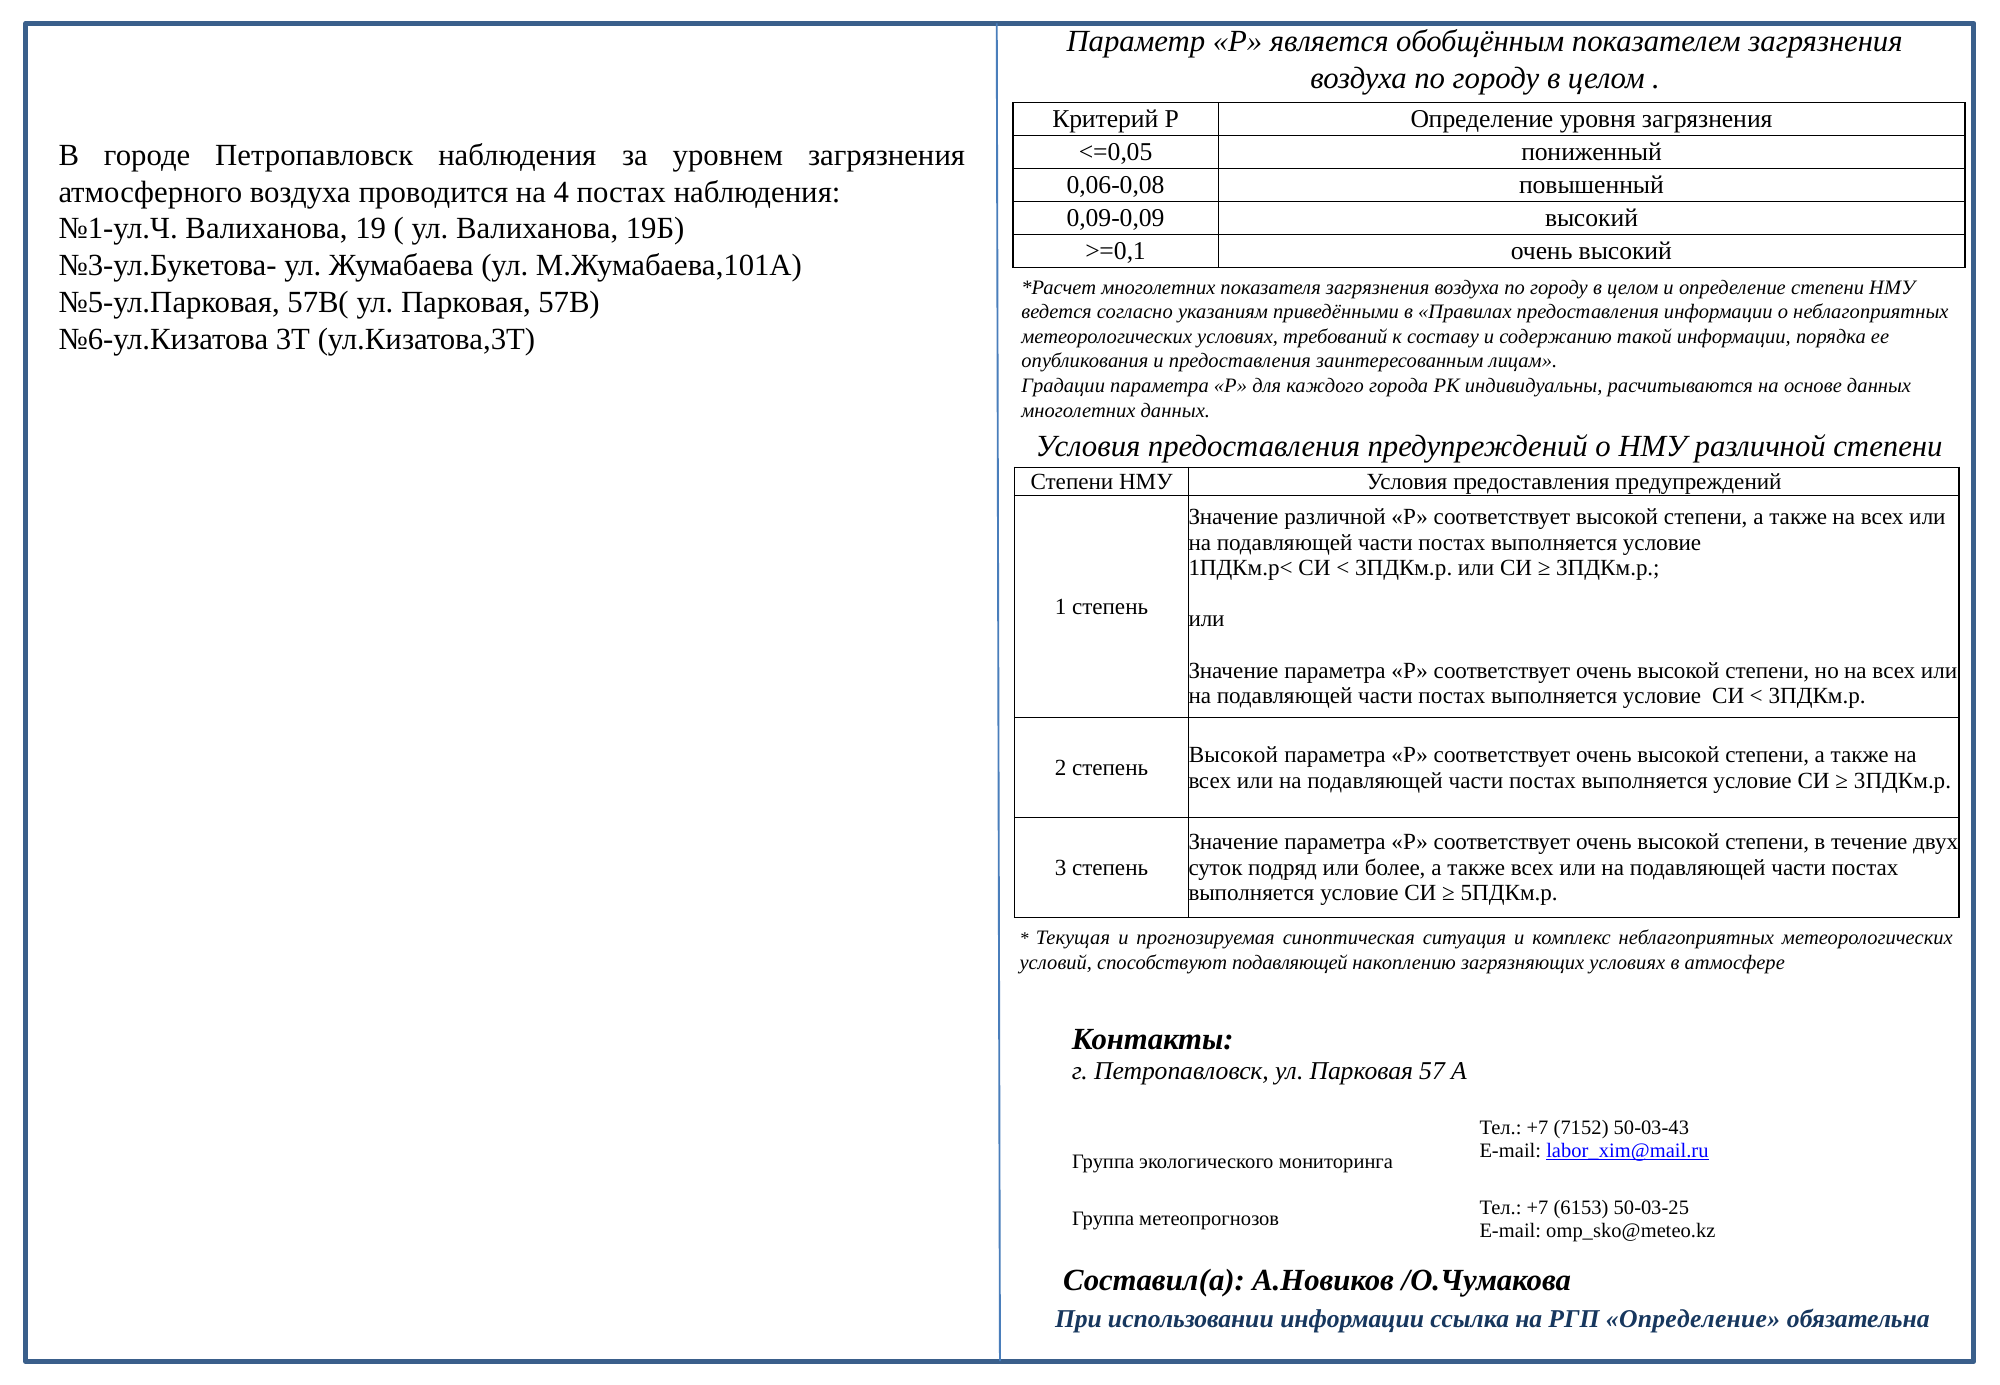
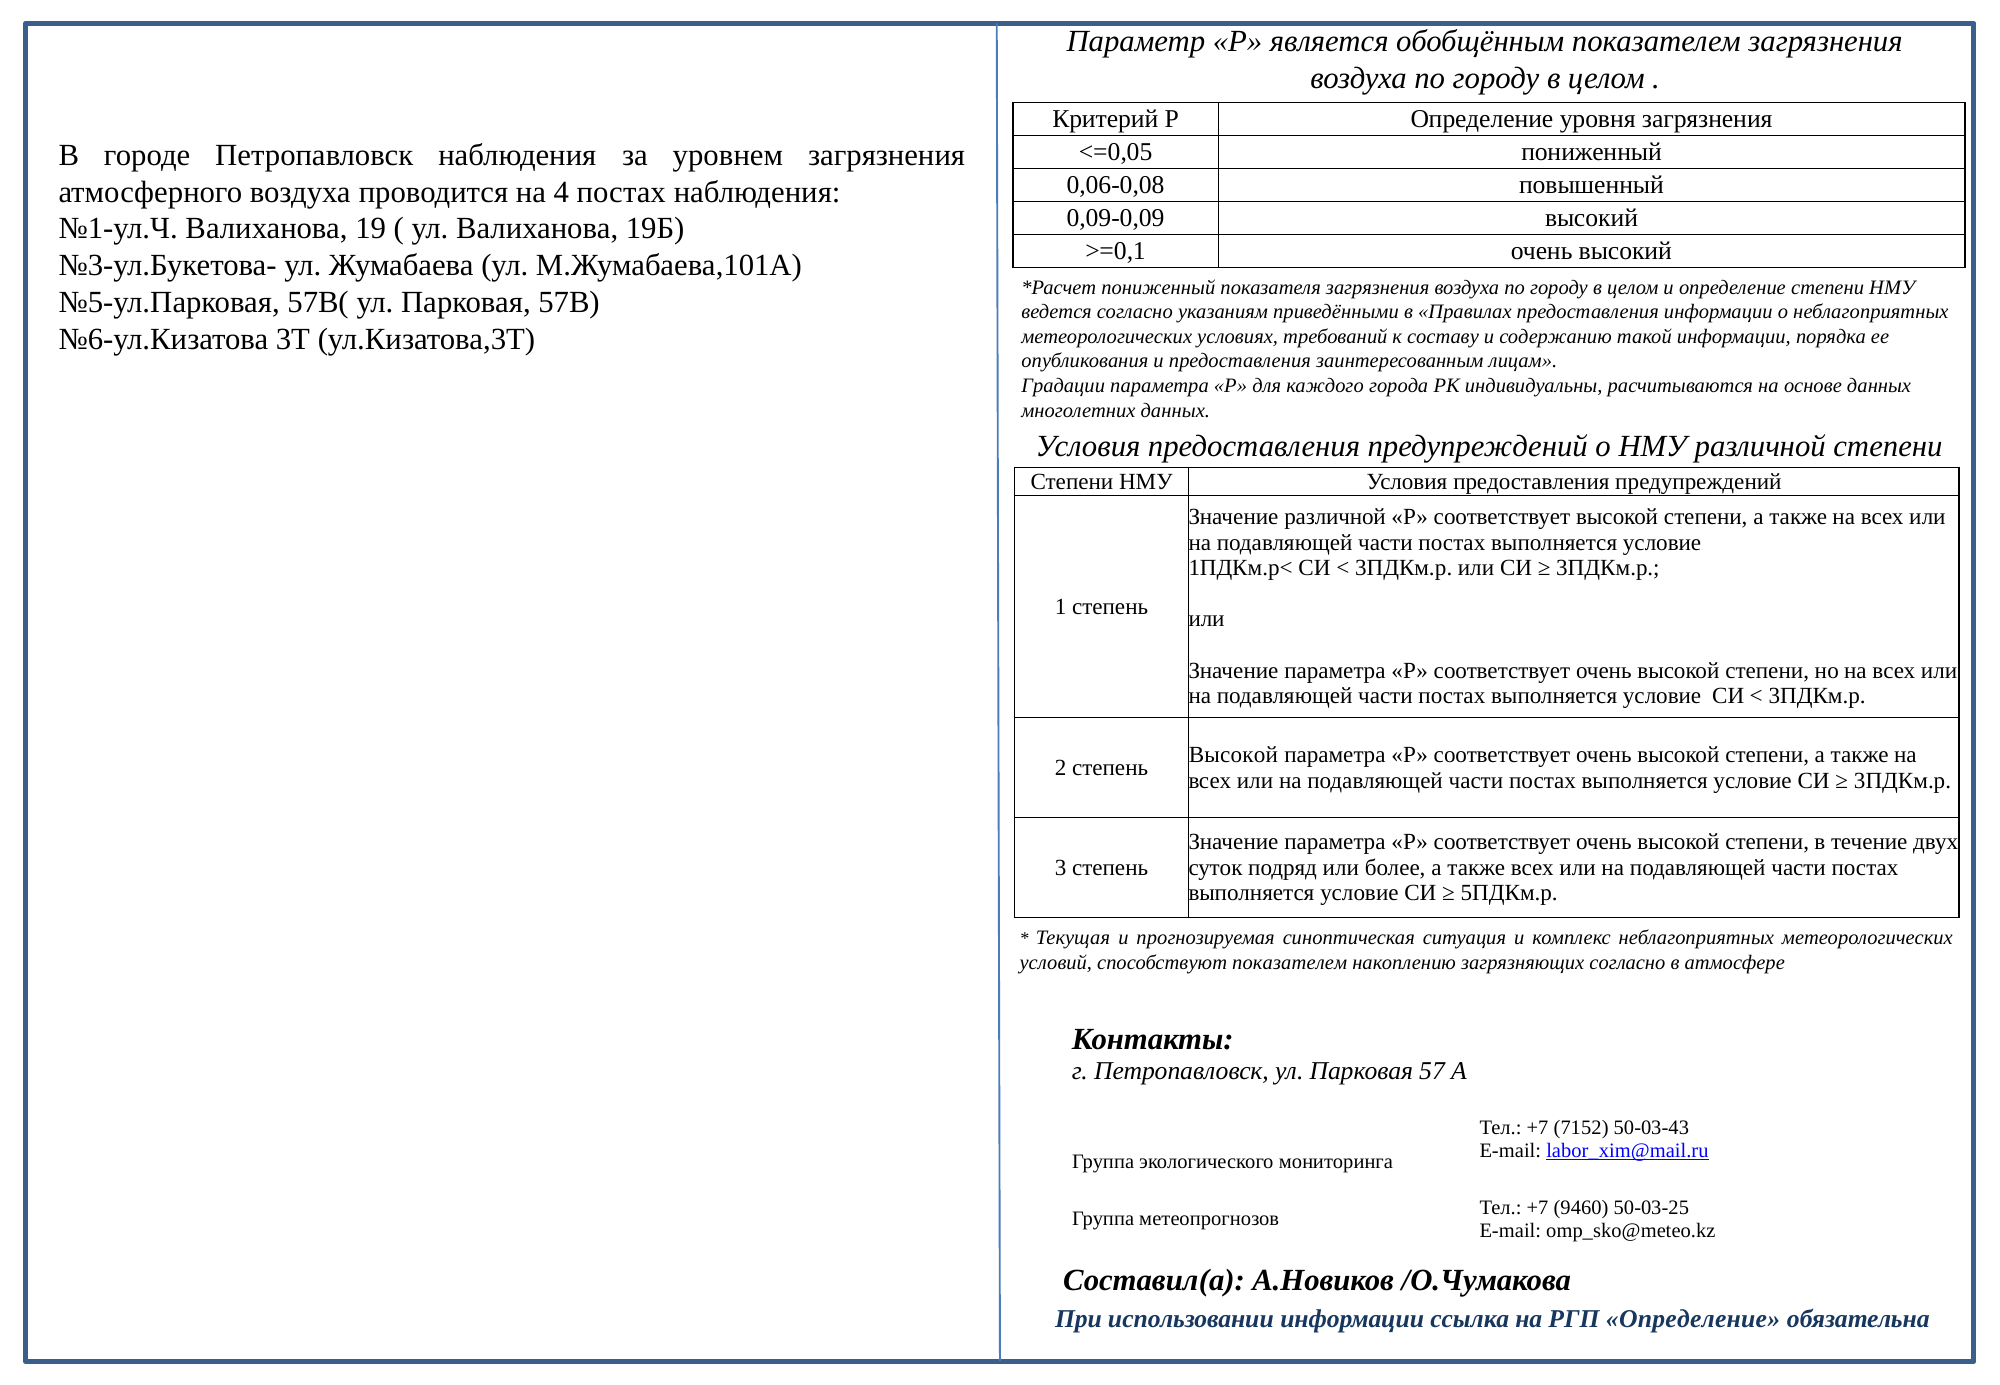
многолетних: многолетних -> пониженный (1158, 287)
способствуют подавляющей: подавляющей -> показателем (1290, 962)
загрязняющих условиях: условиях -> согласно (1627, 962)
6153: 6153 -> 9460 (1581, 1207)
